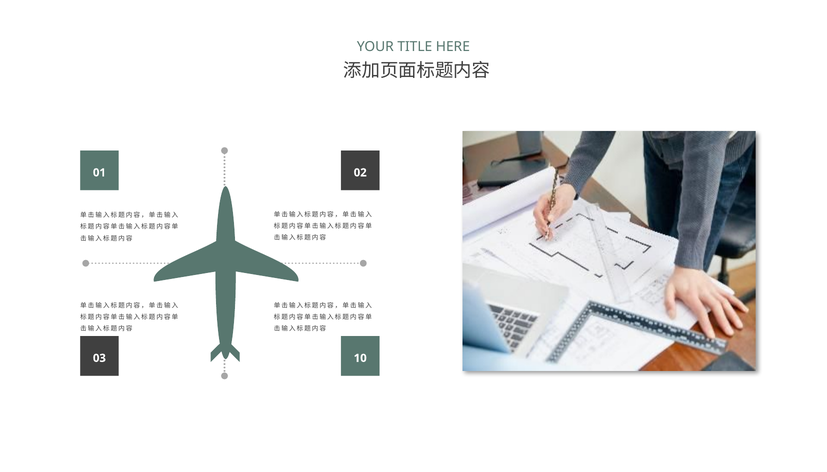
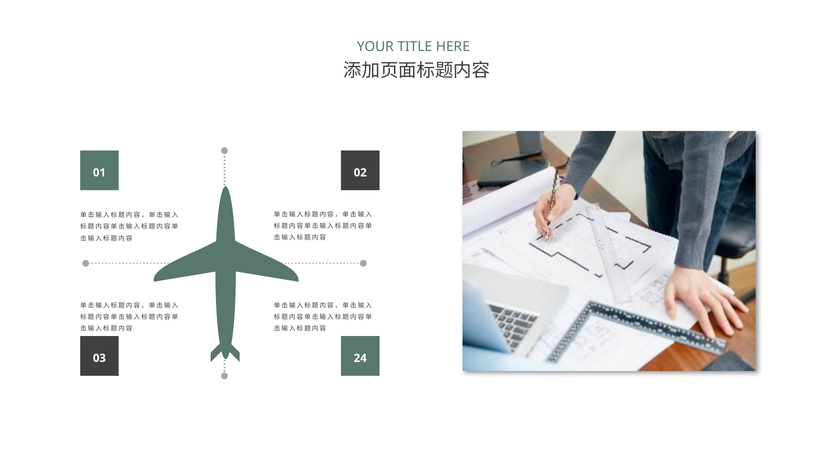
10: 10 -> 24 (360, 358)
